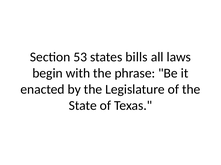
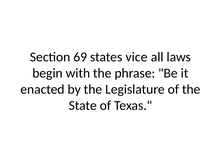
53: 53 -> 69 (80, 57)
bills: bills -> vice (137, 57)
